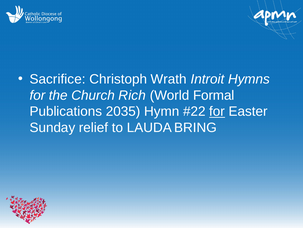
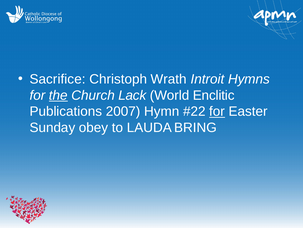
the underline: none -> present (58, 95)
Rich: Rich -> Lack (132, 95)
Formal: Formal -> Enclitic (214, 95)
2035: 2035 -> 2007 (123, 111)
relief: relief -> obey (94, 127)
